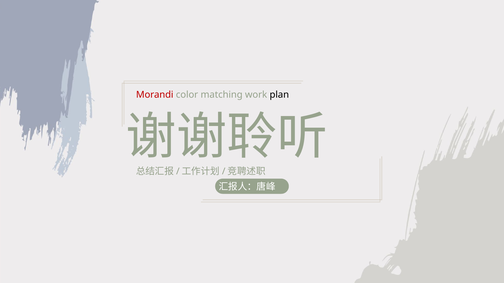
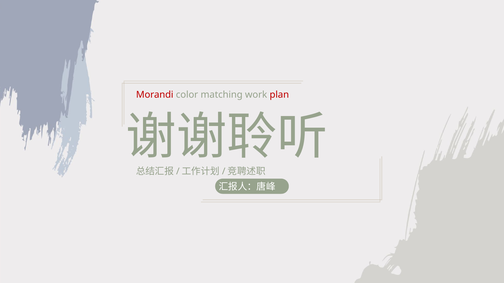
plan colour: black -> red (279, 95)
